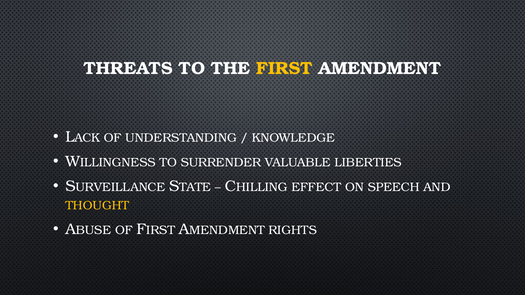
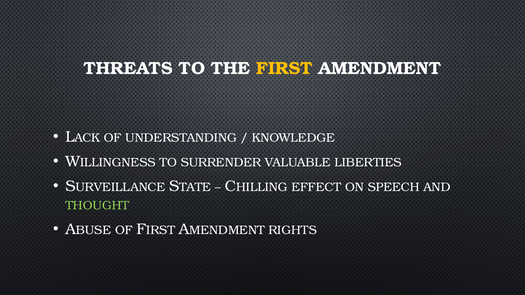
THOUGHT colour: yellow -> light green (97, 206)
